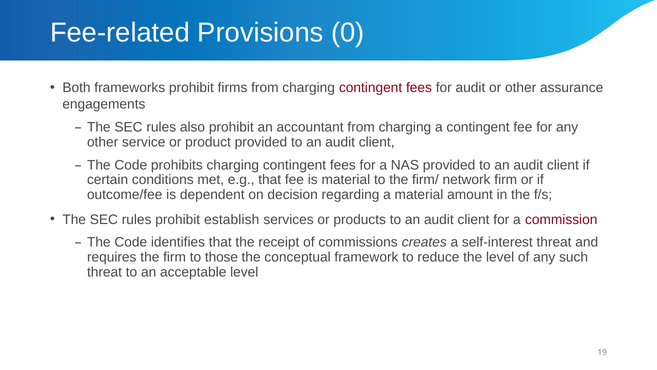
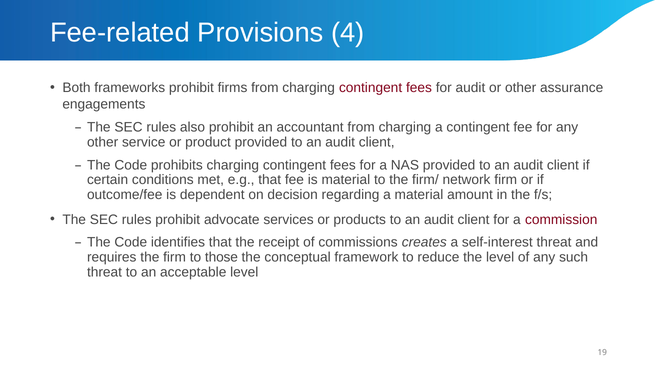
0: 0 -> 4 (348, 33)
establish: establish -> advocate (232, 219)
